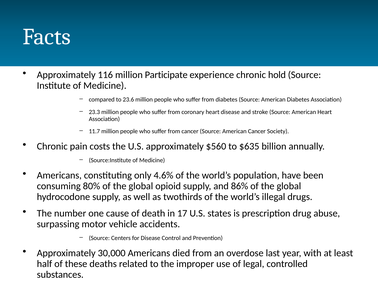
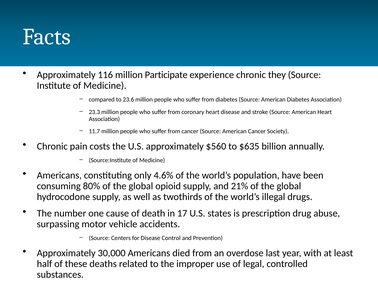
hold: hold -> they (277, 75)
86%: 86% -> 21% (240, 186)
